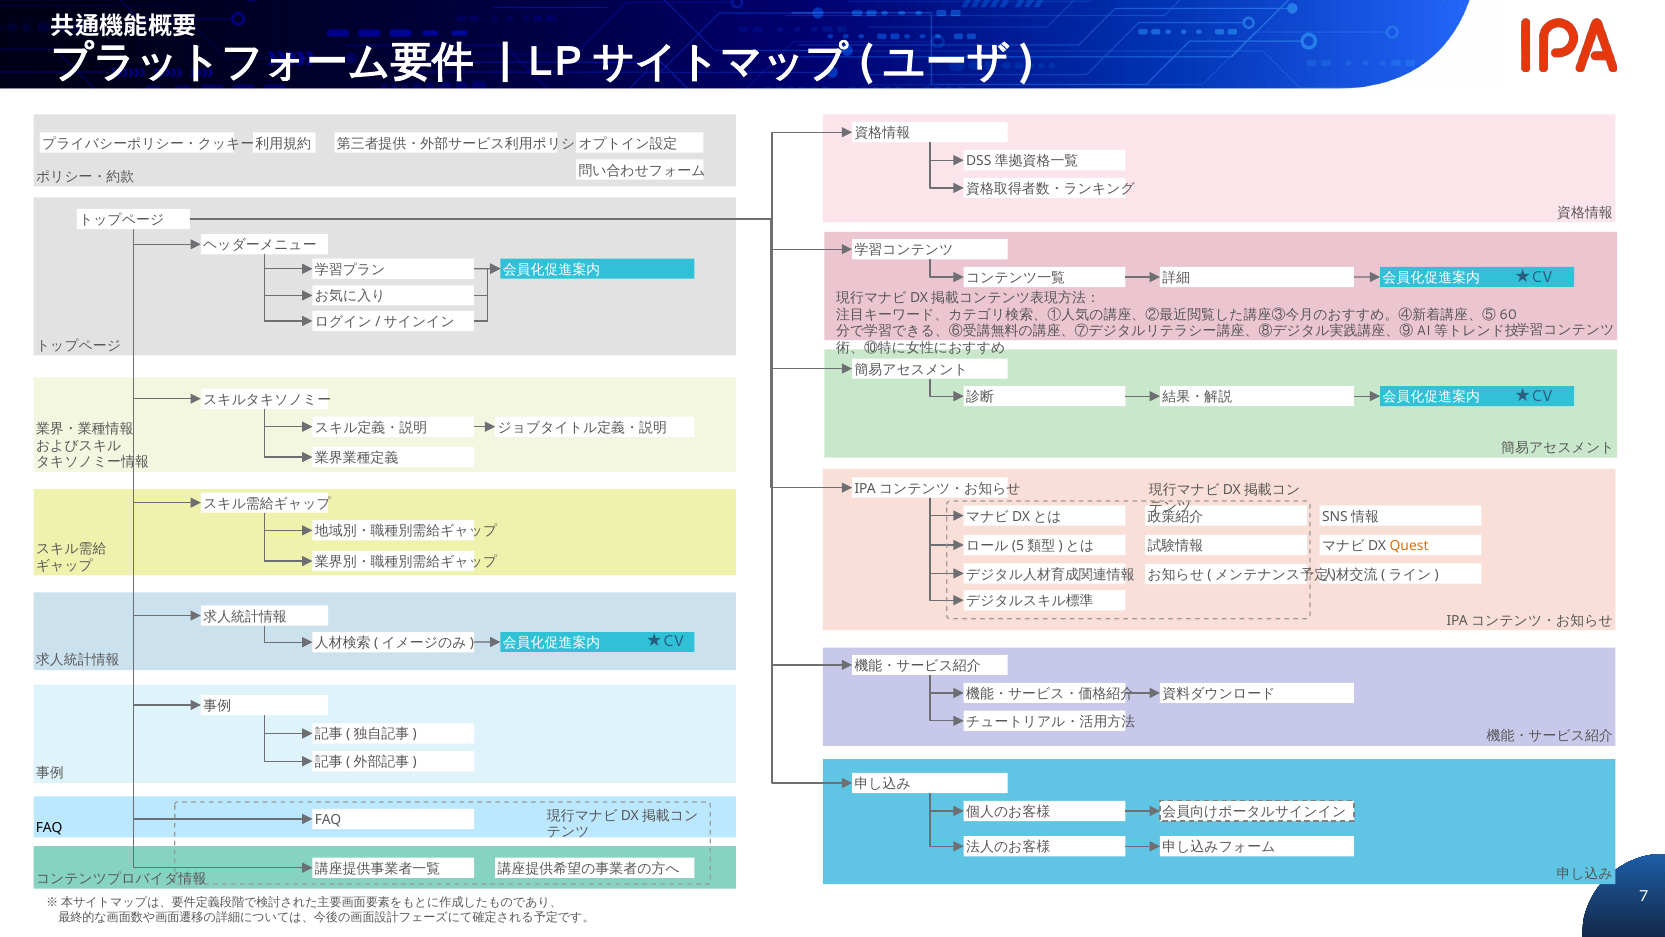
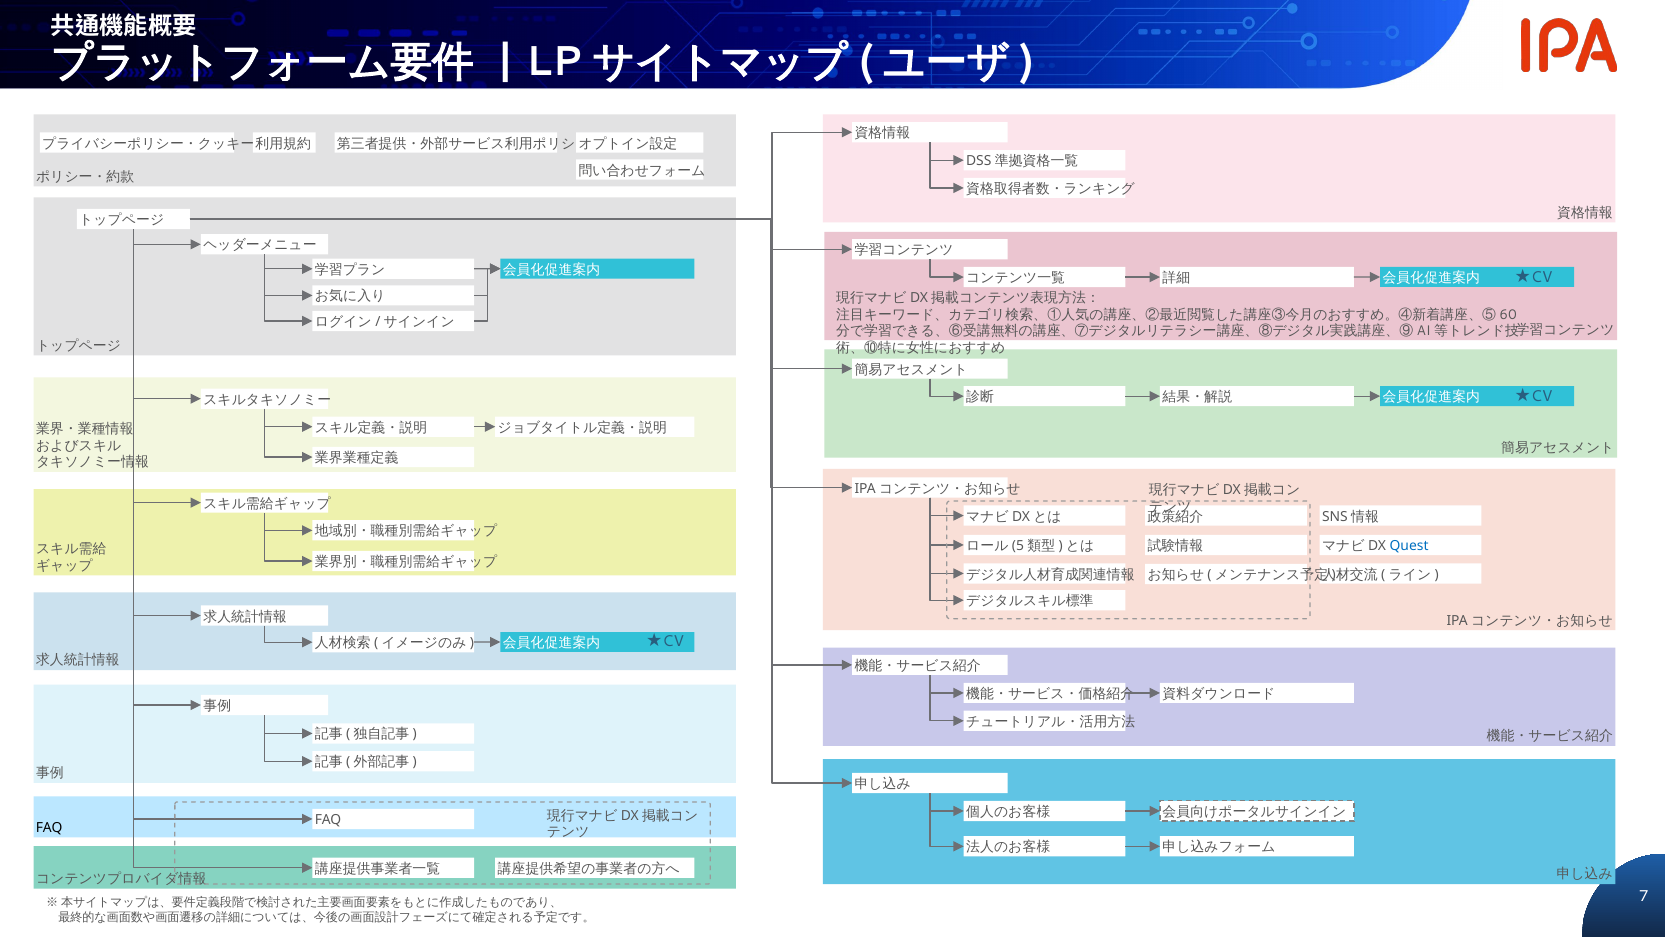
Quest colour: orange -> blue (1409, 546)
